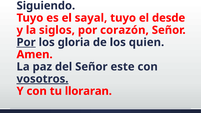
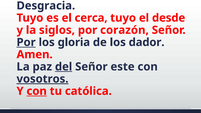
Siguiendo: Siguiendo -> Desgracia (46, 6)
sayal: sayal -> cerca (91, 18)
quien: quien -> dador (147, 42)
del underline: none -> present (64, 67)
con underline: none -> present (37, 91)
lloraran: lloraran -> católica (88, 91)
